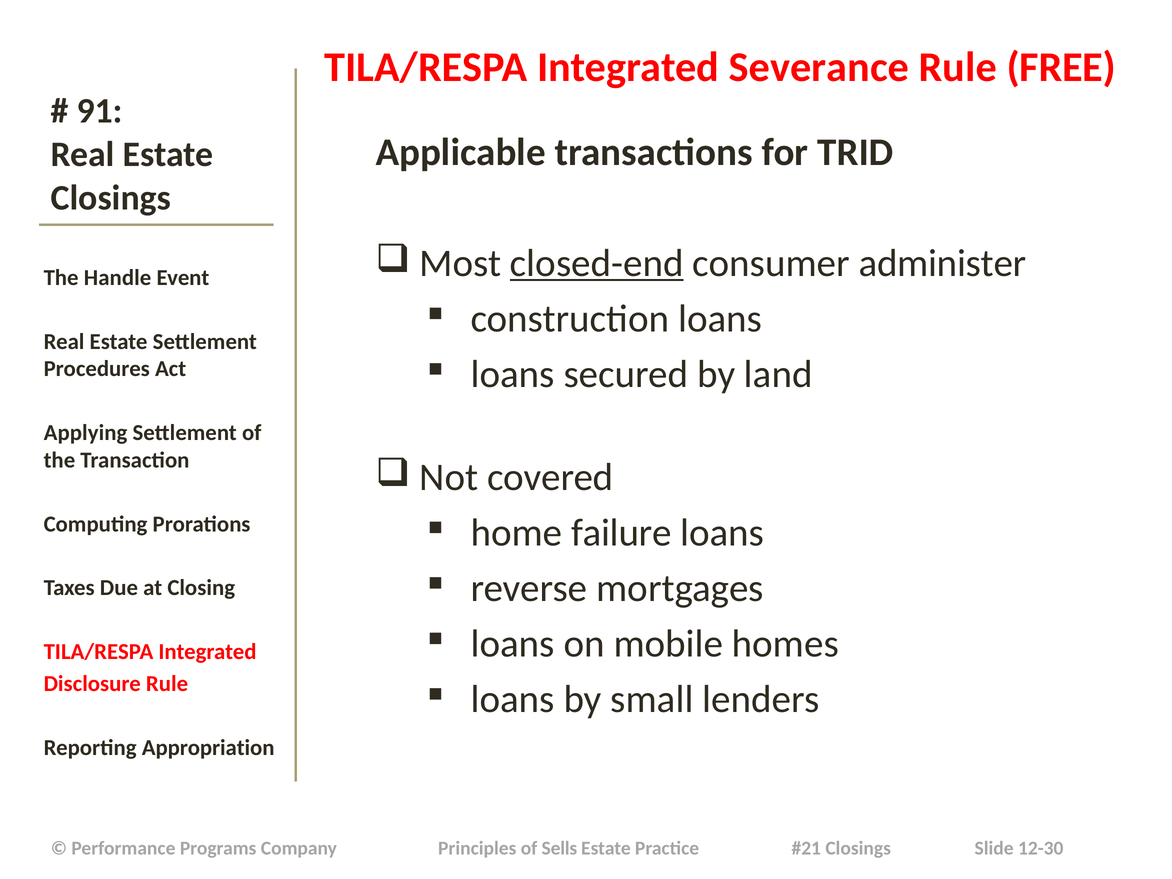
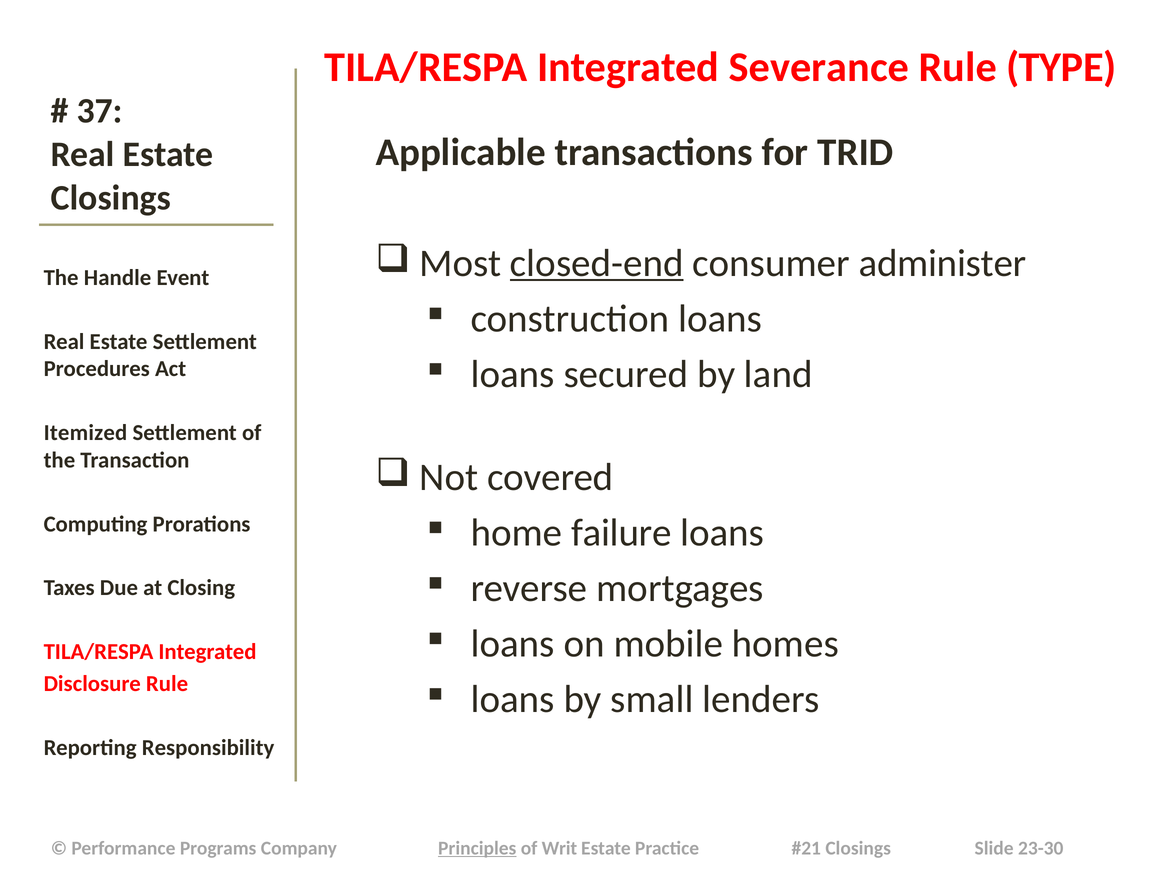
FREE: FREE -> TYPE (1061, 67)
91: 91 -> 37 (100, 111)
Applying: Applying -> Itemized (85, 433)
Appropriation: Appropriation -> Responsibility (208, 747)
Principles underline: none -> present (477, 848)
Sells: Sells -> Writ (559, 848)
12-30: 12-30 -> 23-30 (1041, 848)
